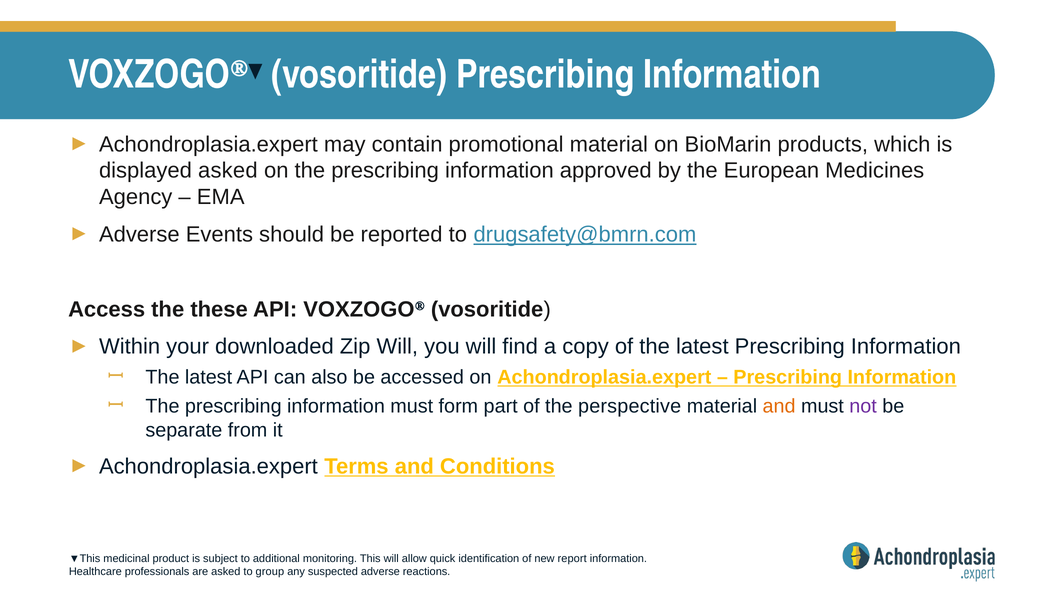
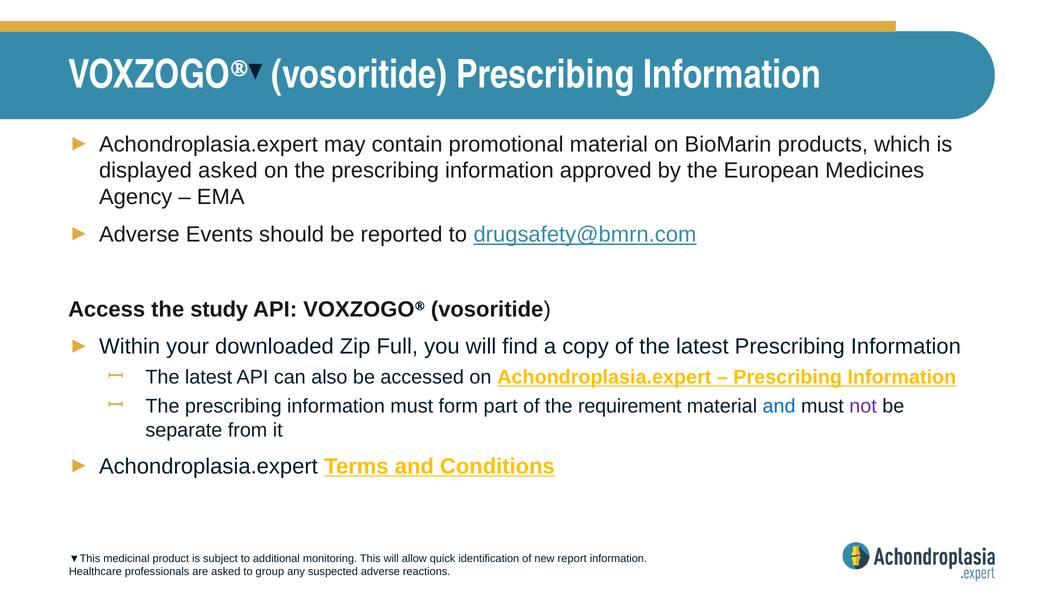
these: these -> study (219, 309)
Zip Will: Will -> Full (397, 346)
perspective: perspective -> requirement (630, 406)
and colour: orange -> blue (779, 406)
